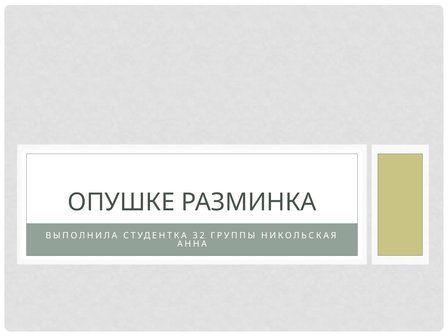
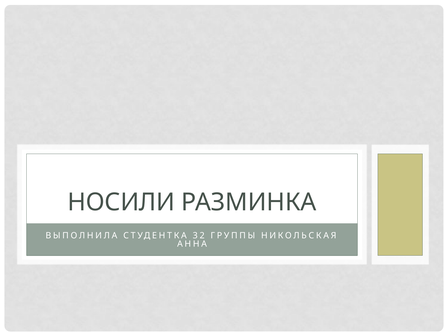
ОПУШКЕ: ОПУШКЕ -> НОСИЛИ (121, 202)
